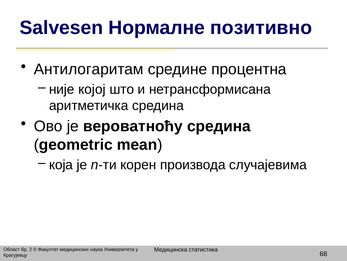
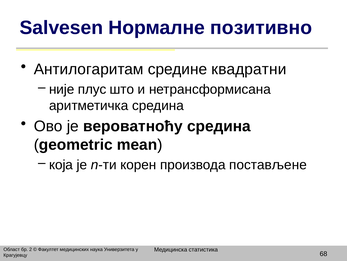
процентна: процентна -> квадратни (249, 69)
којој: којој -> плус (92, 89)
случајевима: случајевима -> постављене (268, 164)
